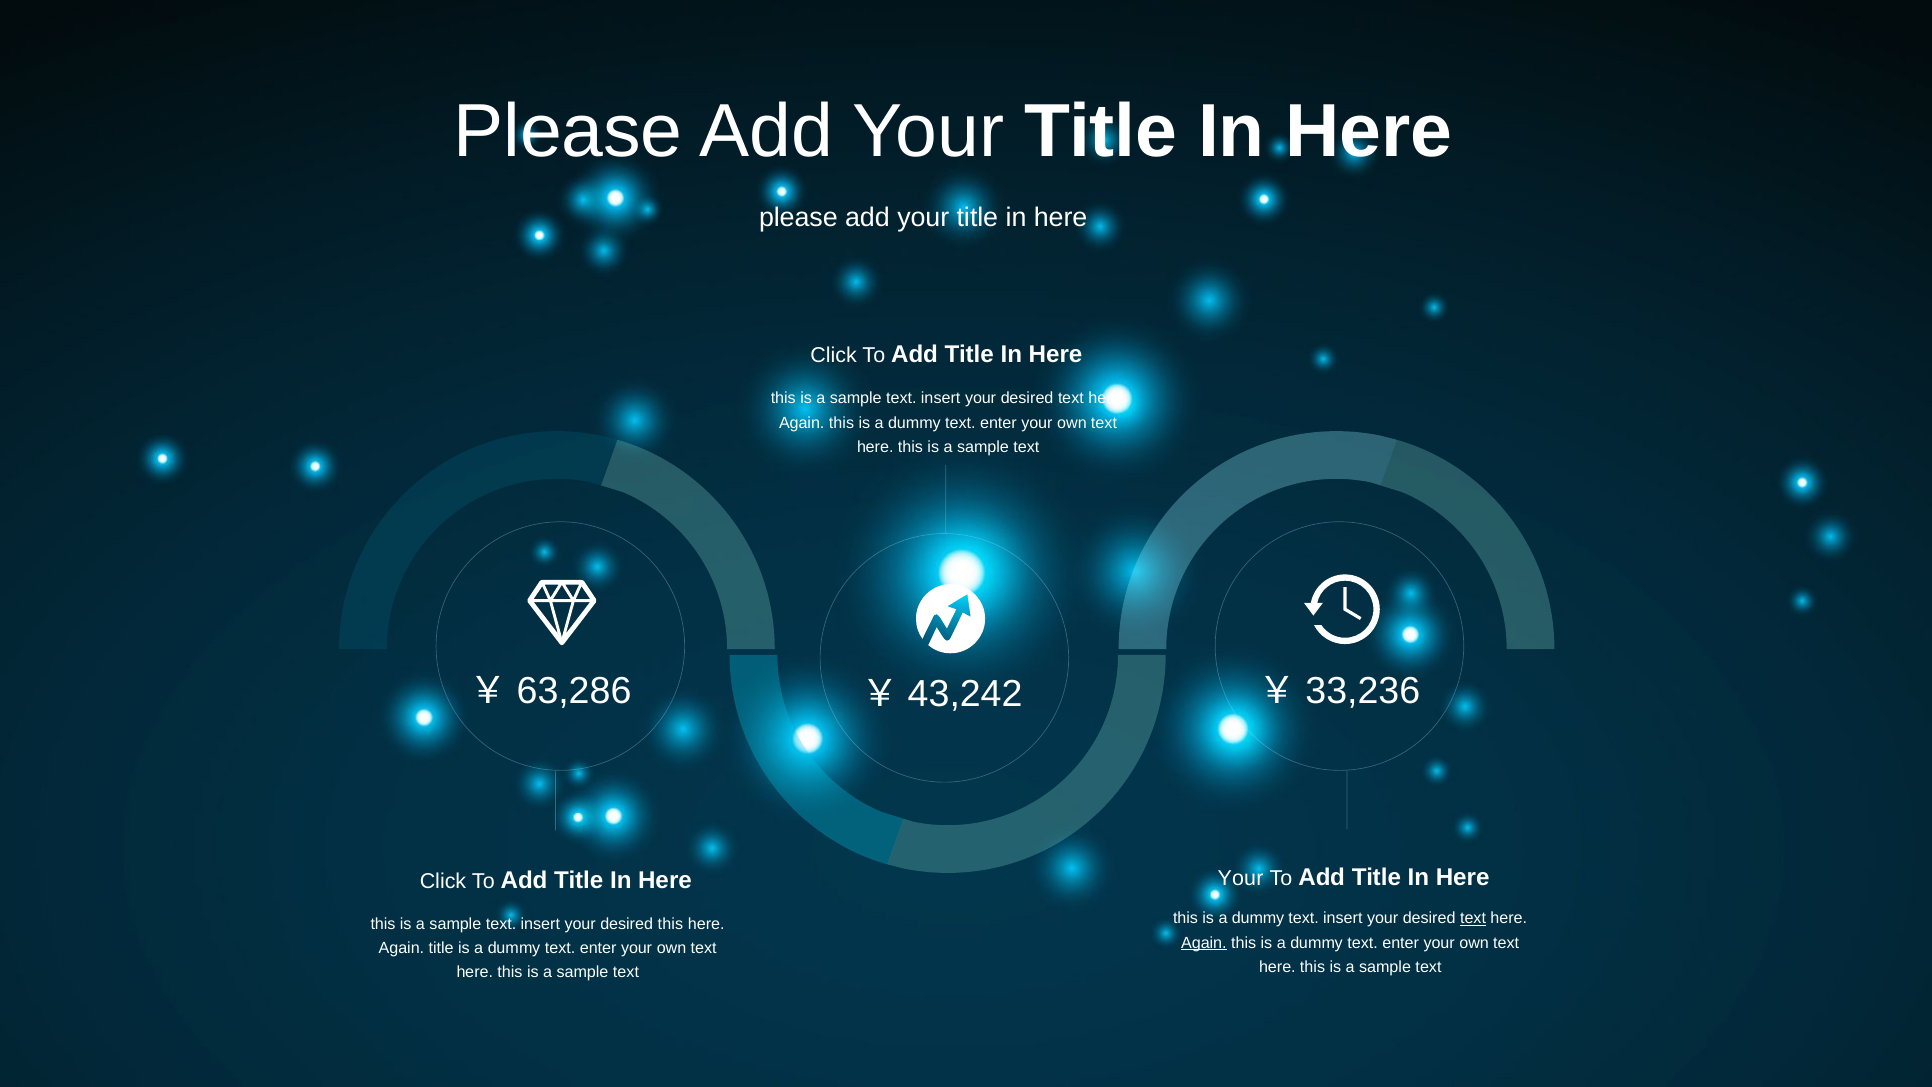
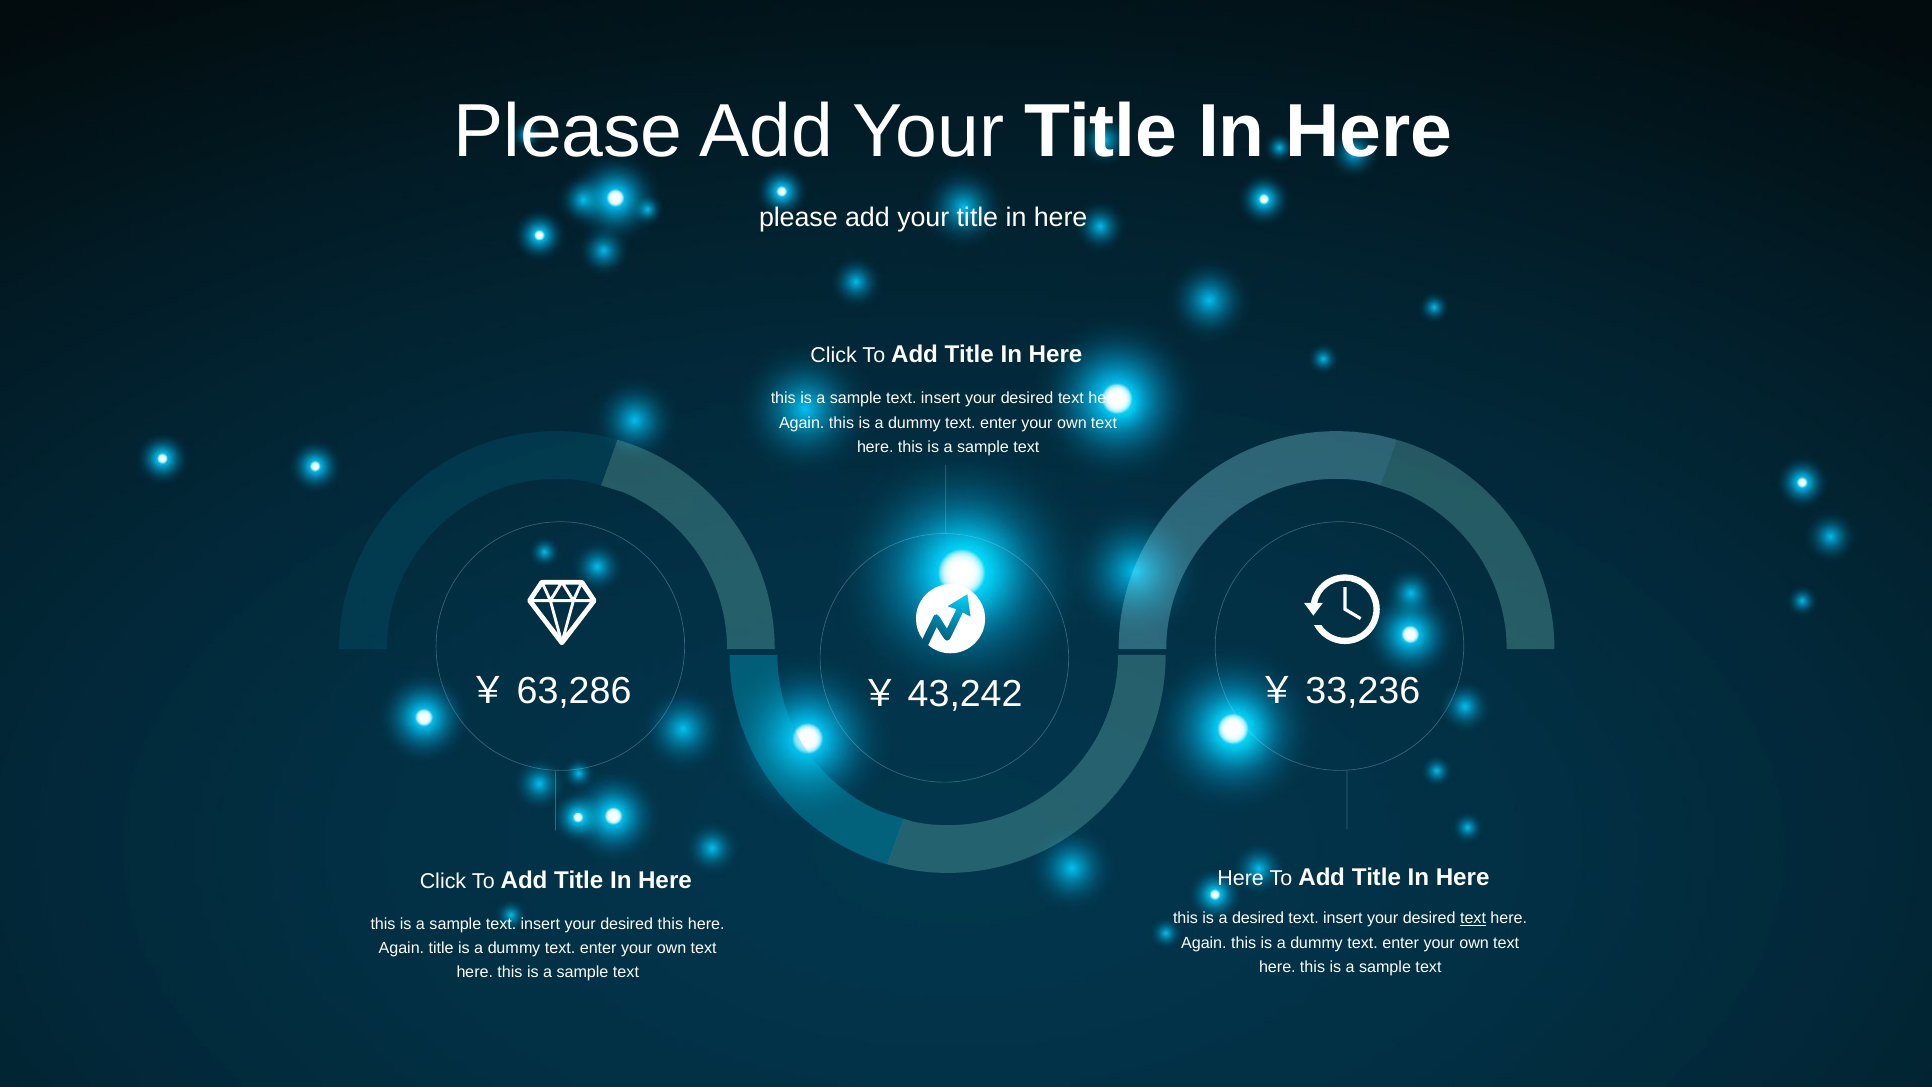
Your: Your -> Here (1241, 878)
dummy: dummy -> desired (1258, 918)
Again underline: present -> none (1204, 942)
